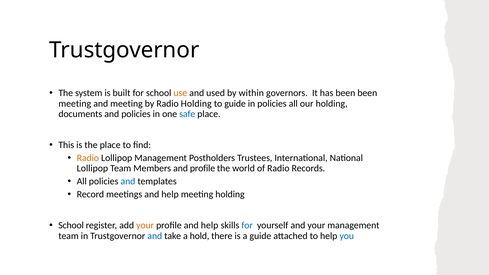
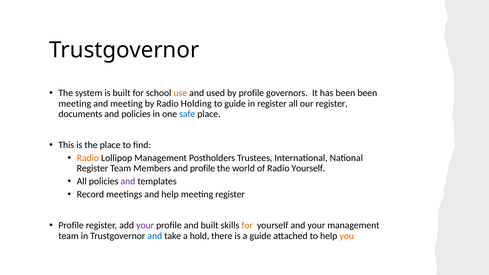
by within: within -> profile (251, 93)
in policies: policies -> register (272, 104)
our holding: holding -> register (332, 104)
Lollipop: Lollipop -> Register (92, 168)
Radio Records: Records -> Yourself (308, 168)
and colour: blue -> purple (128, 181)
meeting holding: holding -> register (230, 194)
School: School -> Profile (71, 225)
your colour: orange -> purple (145, 225)
profile and help: help -> built (210, 225)
for colour: blue -> orange (247, 225)
you colour: blue -> orange (347, 236)
